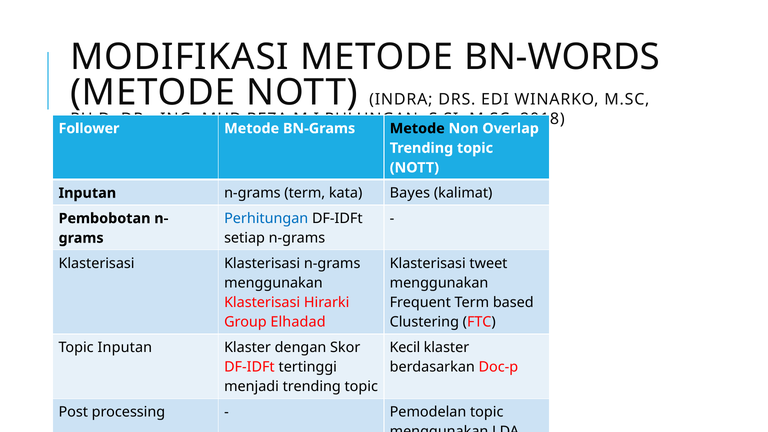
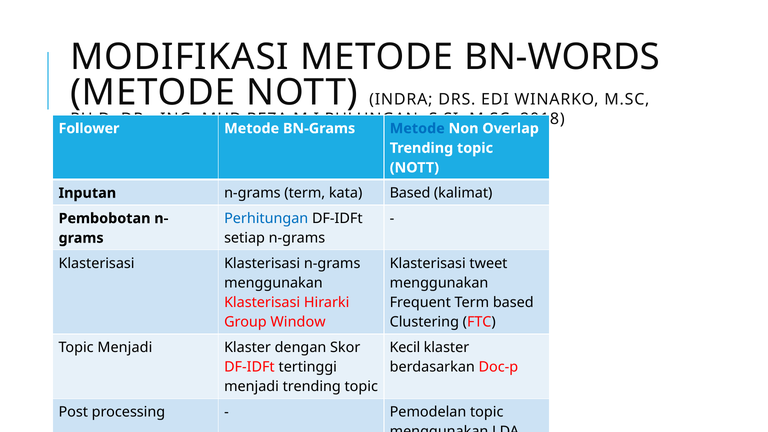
Metode colour: black -> blue (417, 128)
kata Bayes: Bayes -> Based (410, 193)
Elhadad: Elhadad -> Window (298, 322)
Topic Inputan: Inputan -> Menjadi (125, 348)
